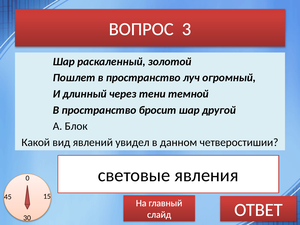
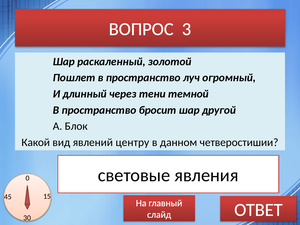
увидел: увидел -> центру (132, 142)
